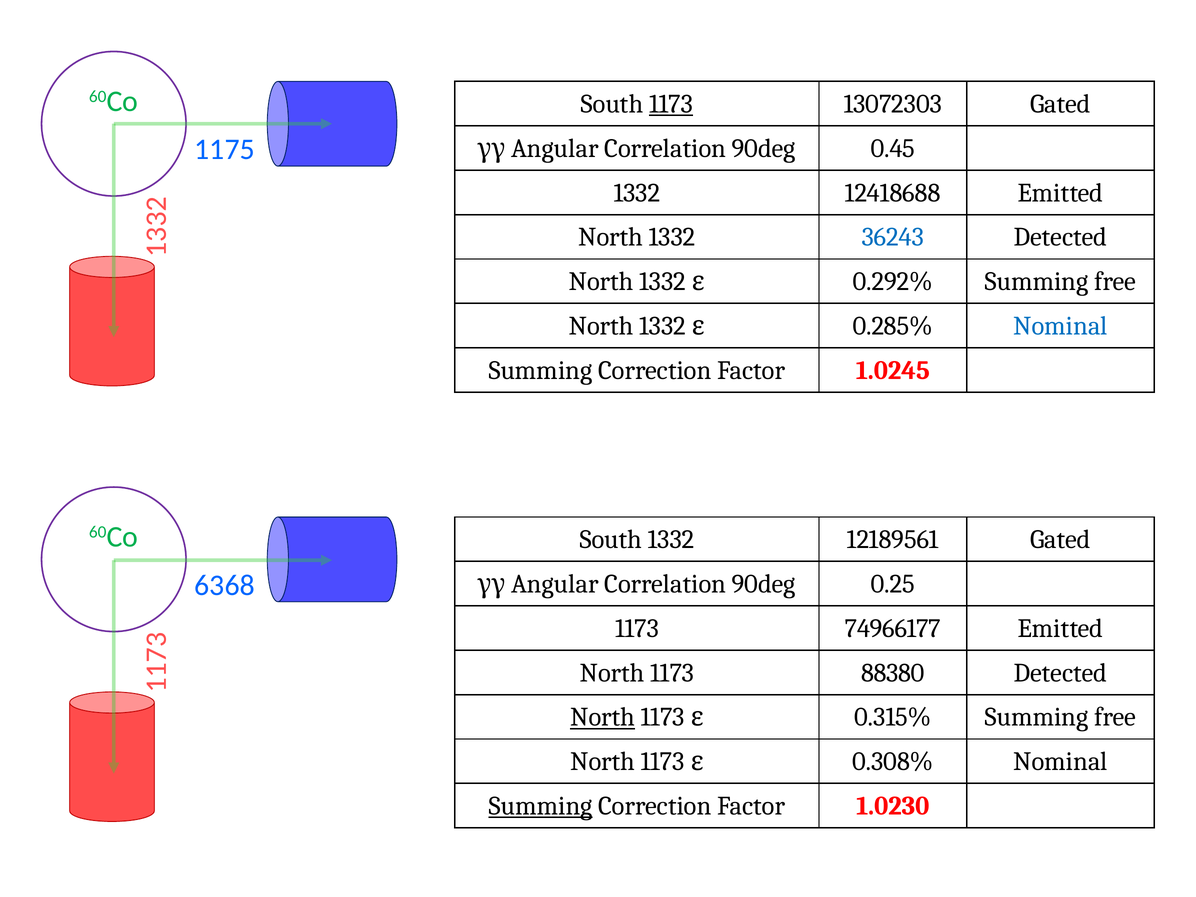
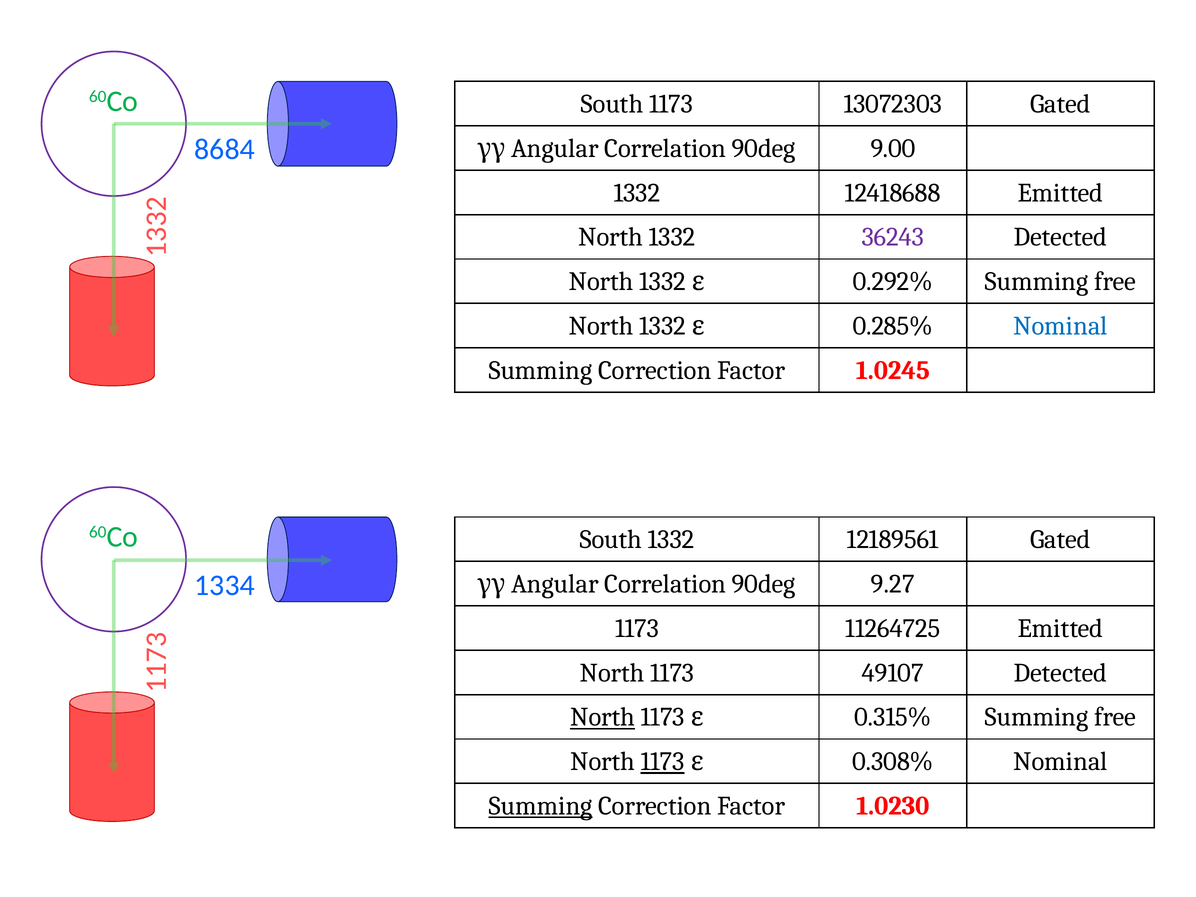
1173 underline: present -> none (671, 104)
1175: 1175 -> 8684 (225, 150)
0.45: 0.45 -> 9.00 (893, 148)
36243 colour: blue -> purple (893, 237)
6368: 6368 -> 1334 (225, 585)
0.25: 0.25 -> 9.27 (893, 584)
74966177: 74966177 -> 11264725 (893, 628)
88380: 88380 -> 49107 (893, 673)
1173 underline: none -> present (663, 762)
